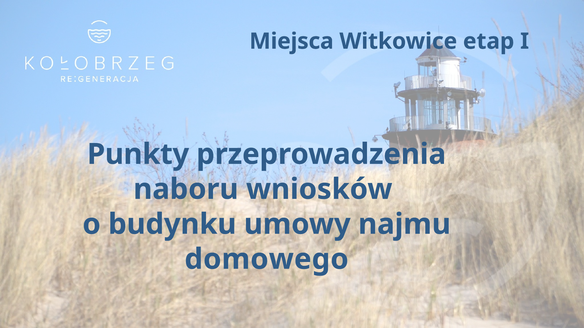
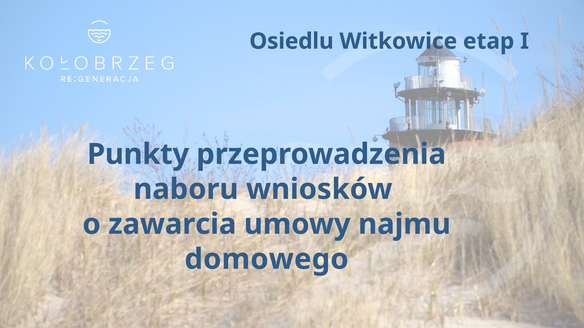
Miejsca: Miejsca -> Osiedlu (292, 41)
budynku: budynku -> zawarcia (172, 225)
